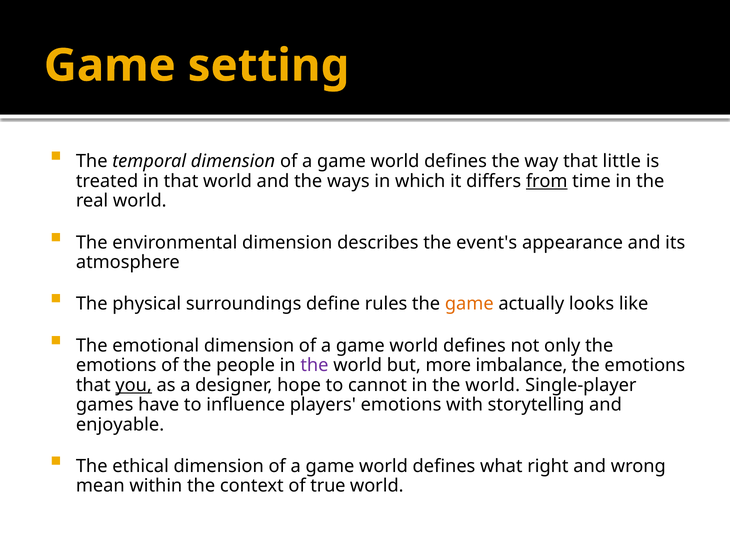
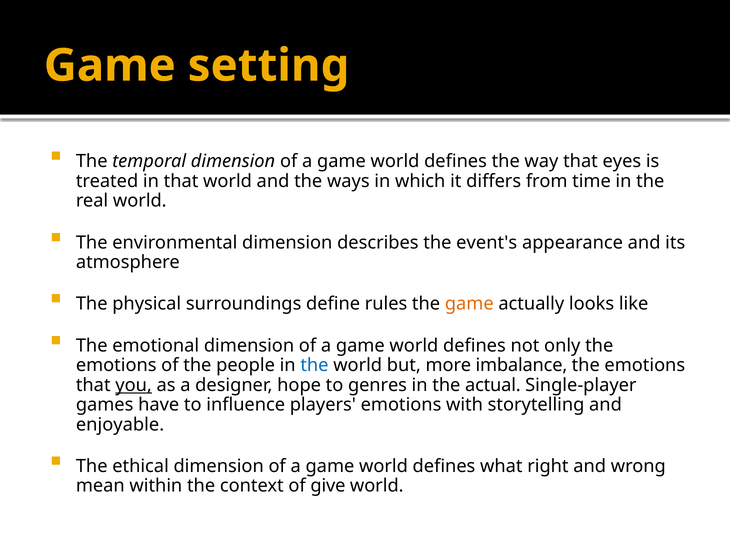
little: little -> eyes (622, 161)
from underline: present -> none (547, 181)
the colour: purple -> blue (314, 365)
cannot: cannot -> genres (377, 385)
world: world -> actual (493, 385)
true: true -> give (328, 485)
